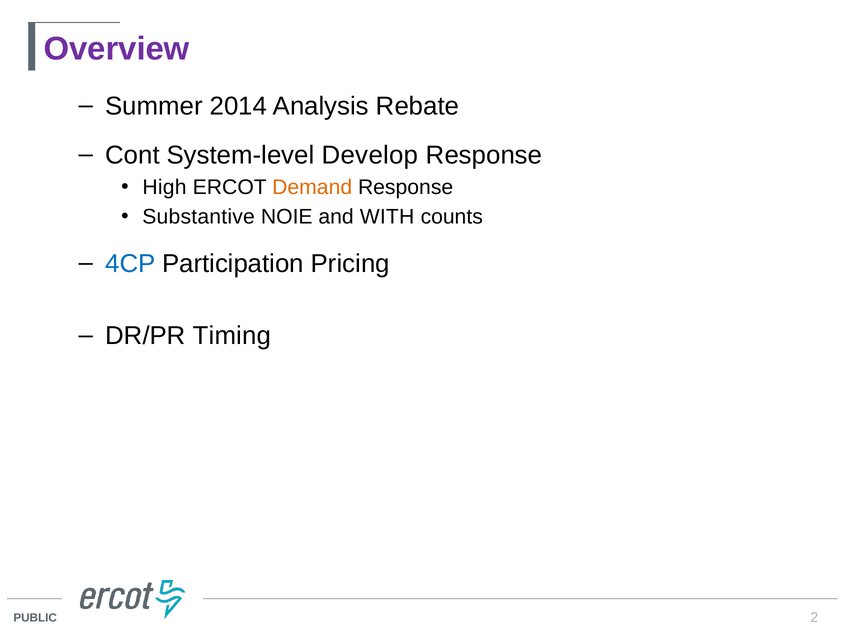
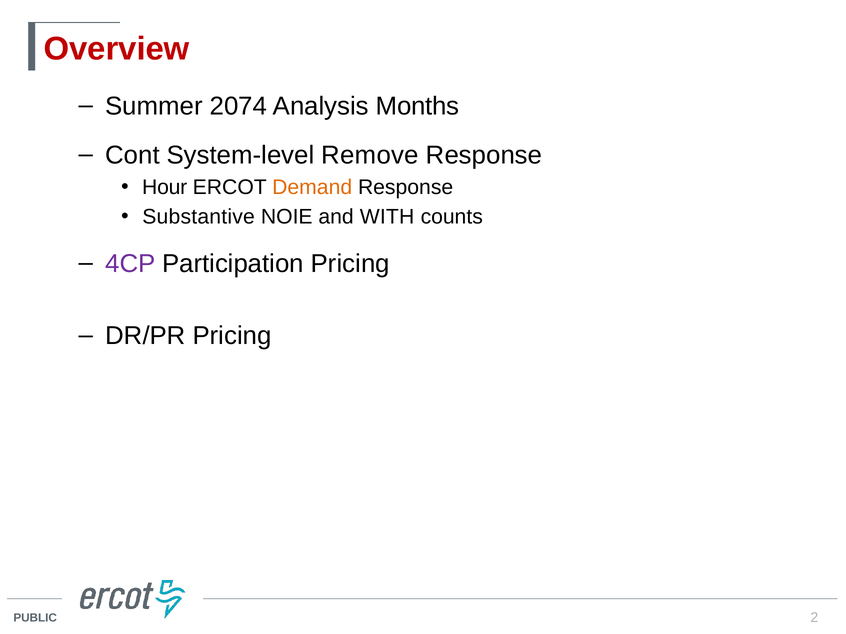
Overview colour: purple -> red (117, 49)
2014: 2014 -> 2074 (238, 106)
Rebate: Rebate -> Months (418, 106)
Develop: Develop -> Remove (370, 155)
High: High -> Hour (165, 187)
4CP colour: blue -> purple (130, 264)
DR/PR Timing: Timing -> Pricing (232, 336)
